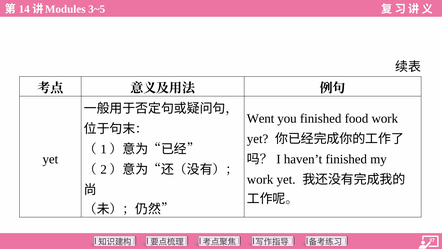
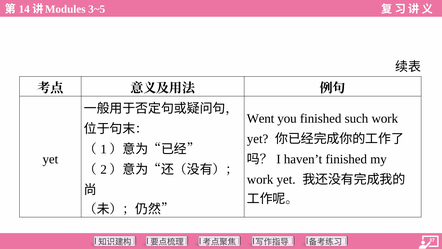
food: food -> such (356, 119)
